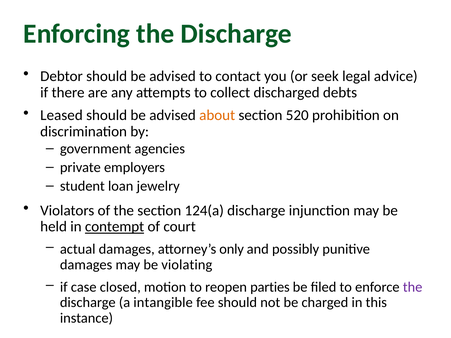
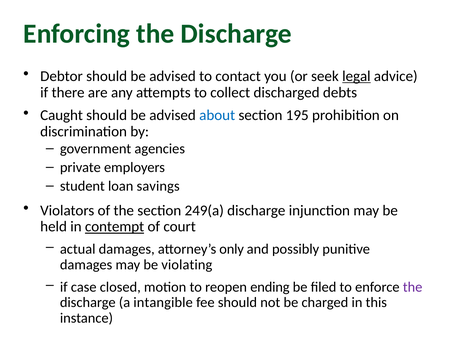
legal underline: none -> present (356, 76)
Leased: Leased -> Caught (62, 115)
about colour: orange -> blue (217, 115)
520: 520 -> 195 (297, 115)
jewelry: jewelry -> savings (158, 186)
124(a: 124(a -> 249(a (204, 211)
parties: parties -> ending (270, 287)
